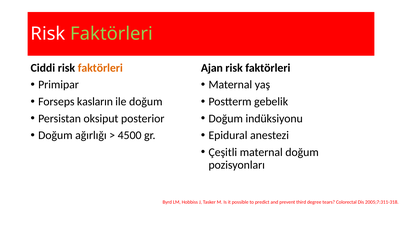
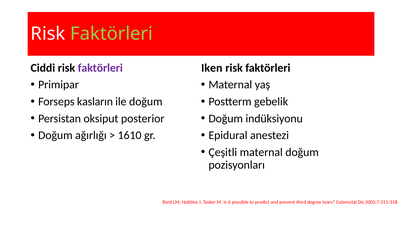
faktörleri colour: orange -> purple (100, 68)
Ajan: Ajan -> Iken (212, 68)
4500: 4500 -> 1610 (130, 135)
